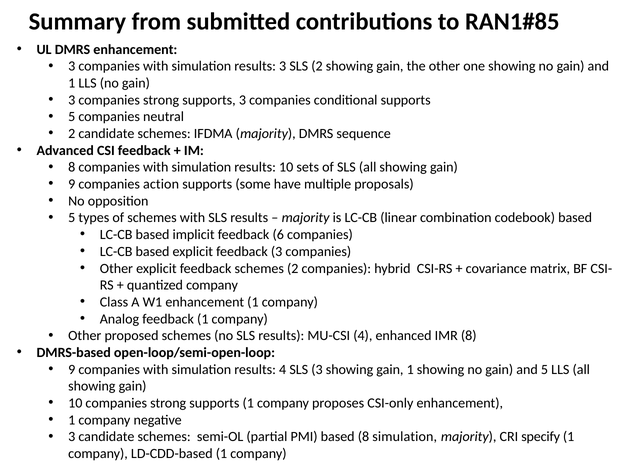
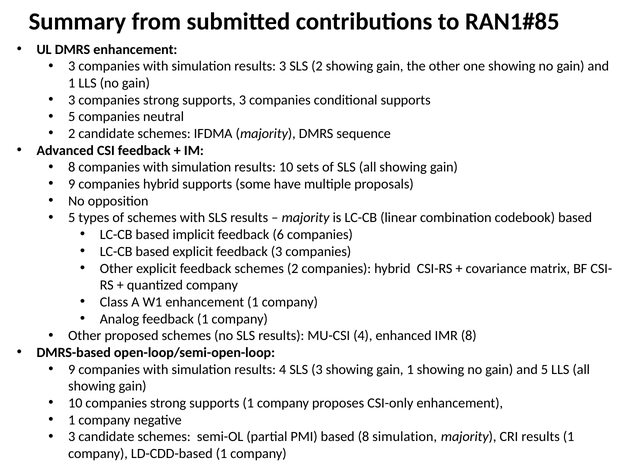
9 companies action: action -> hybrid (161, 184)
CRI specify: specify -> results (541, 438)
